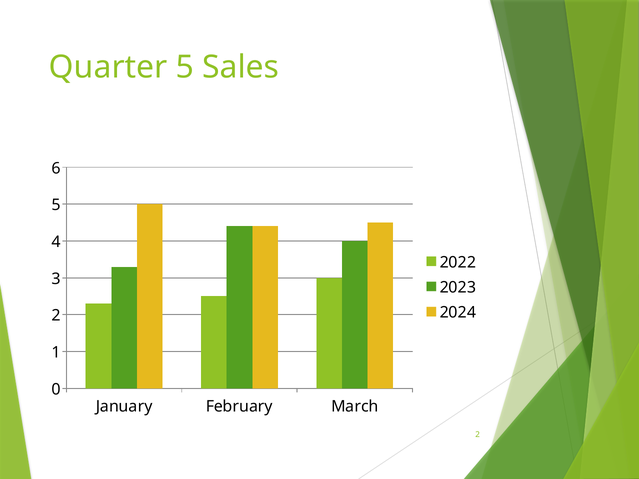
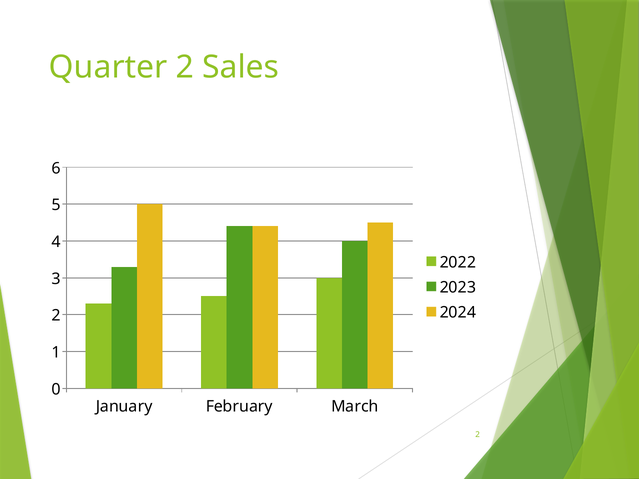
Quarter 5: 5 -> 2 (185, 67)
